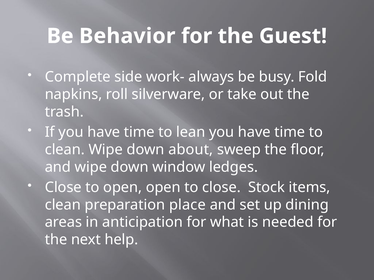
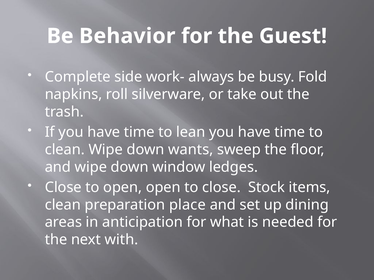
about: about -> wants (191, 150)
help: help -> with (121, 240)
